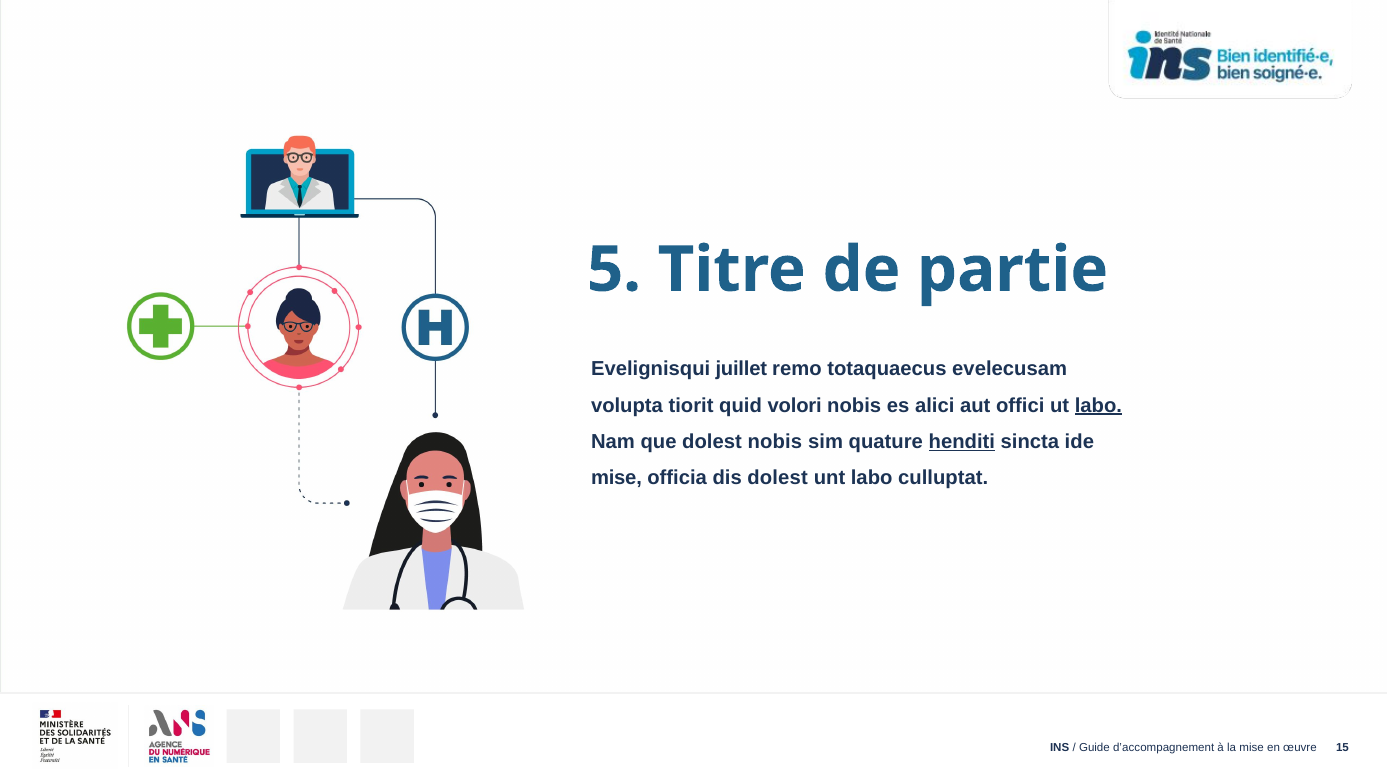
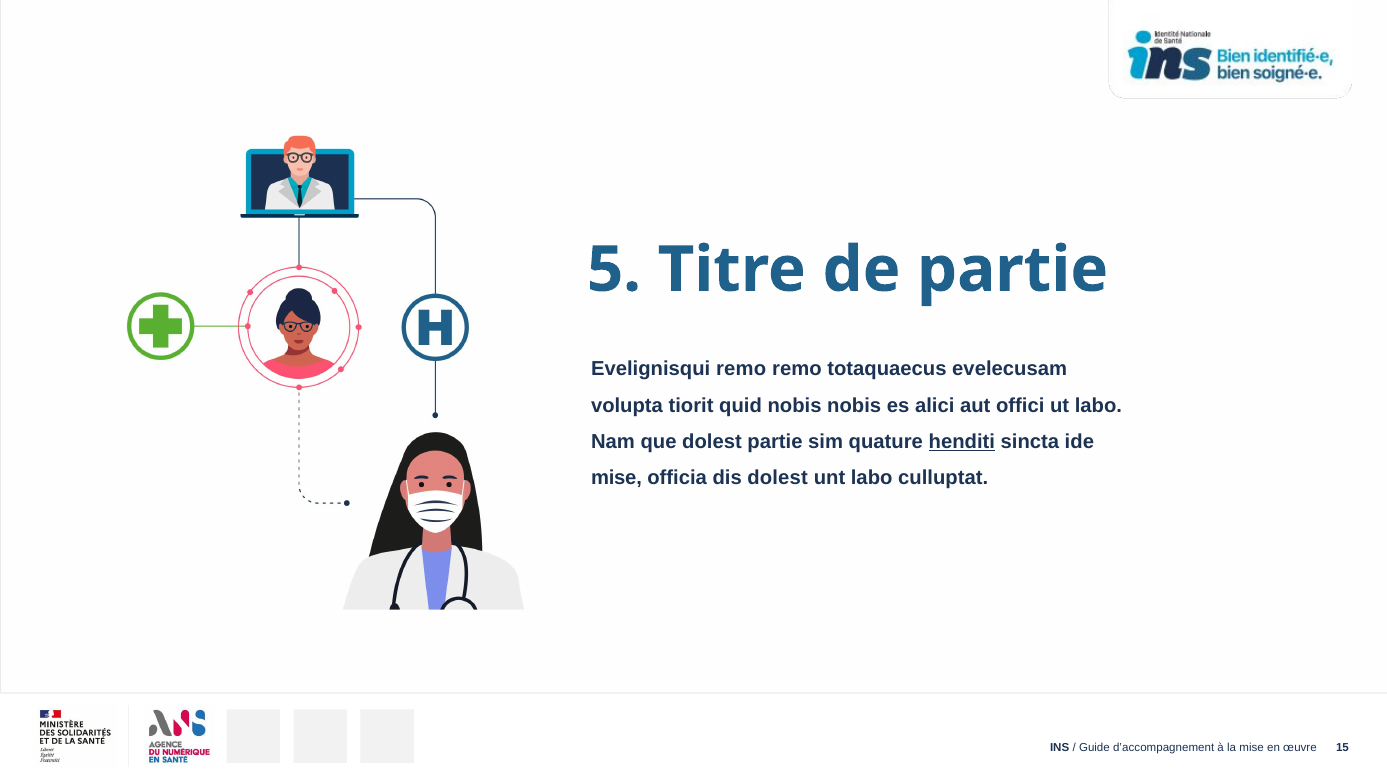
Evelignisqui juillet: juillet -> remo (741, 369)
quid volori: volori -> nobis (795, 405)
labo underline: present -> none (1098, 405)
dolest nobis: nobis -> partie (775, 442)
